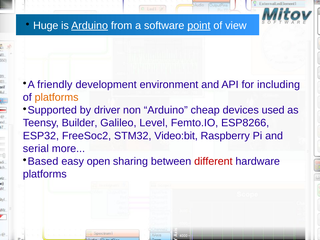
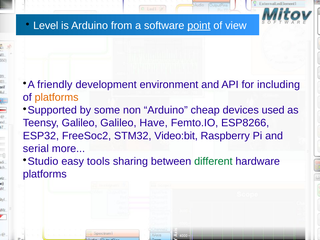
Huge: Huge -> Level (46, 26)
Arduino underline: present -> none (90, 26)
driver: driver -> some (107, 110)
Teensy Builder: Builder -> Galileo (80, 123)
Level: Level -> Have (154, 123)
Based: Based -> Studio (43, 161)
open: open -> tools (98, 161)
different colour: red -> green (213, 161)
